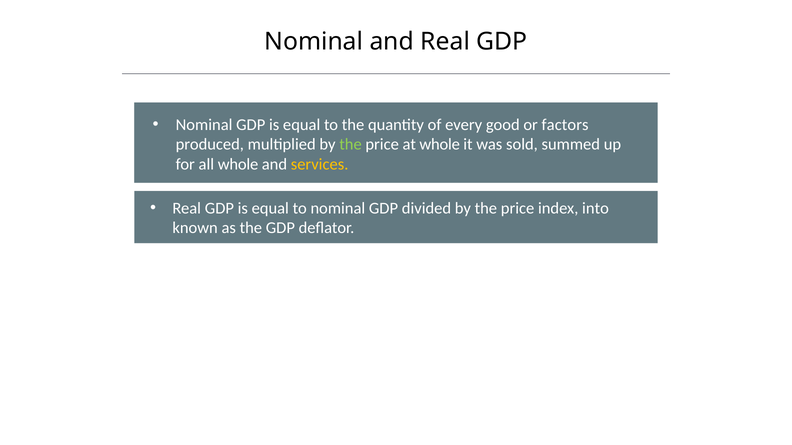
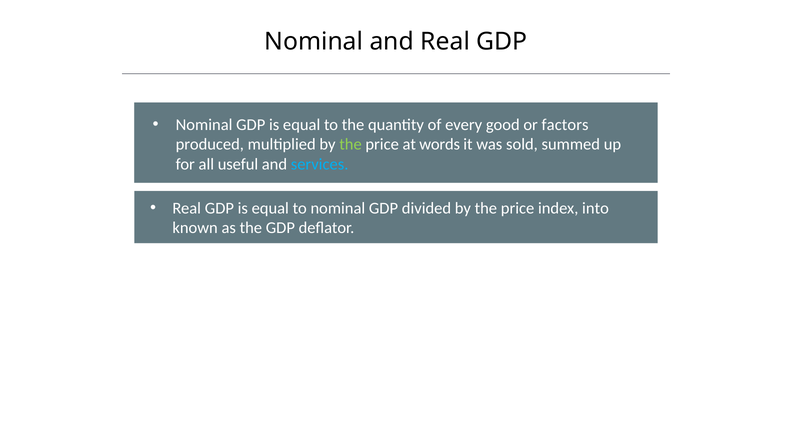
at whole: whole -> words (440, 145)
all whole: whole -> useful (238, 164)
services colour: yellow -> light blue (320, 164)
